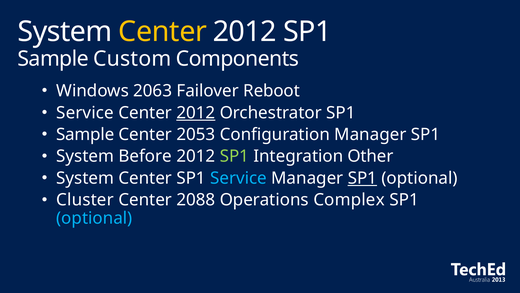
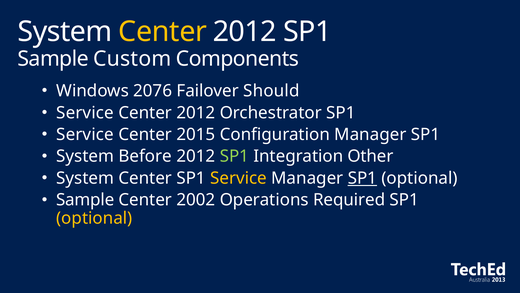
2063: 2063 -> 2076 (153, 91)
Reboot: Reboot -> Should (271, 91)
2012 underline: present -> none (196, 113)
Sample: Sample -> Service (85, 134)
2053: 2053 -> 2015 (196, 134)
Service colour: light blue -> yellow (238, 178)
Cluster: Cluster -> Sample (85, 200)
2088: 2088 -> 2002 (196, 200)
Complex: Complex -> Required (349, 200)
optional colour: light blue -> yellow (94, 218)
